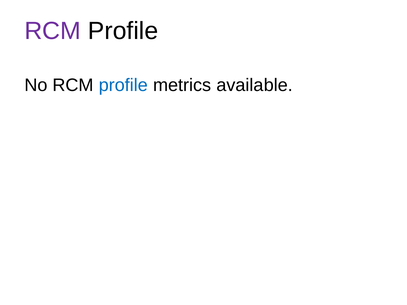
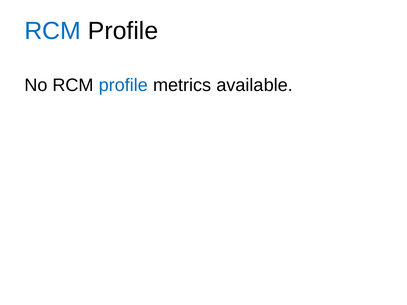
RCM colour: purple -> blue (53, 31)
